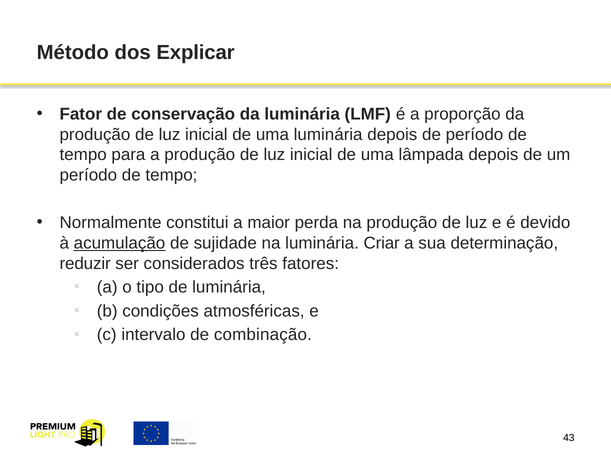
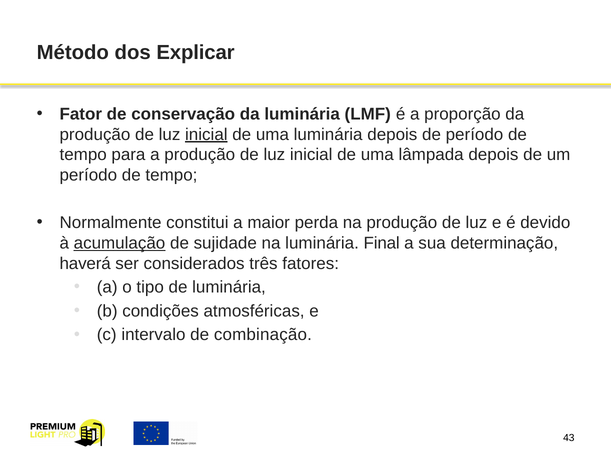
inicial underline: none -> present (206, 135)
Criar: Criar -> Final (382, 243)
reduzir: reduzir -> haverá (85, 264)
